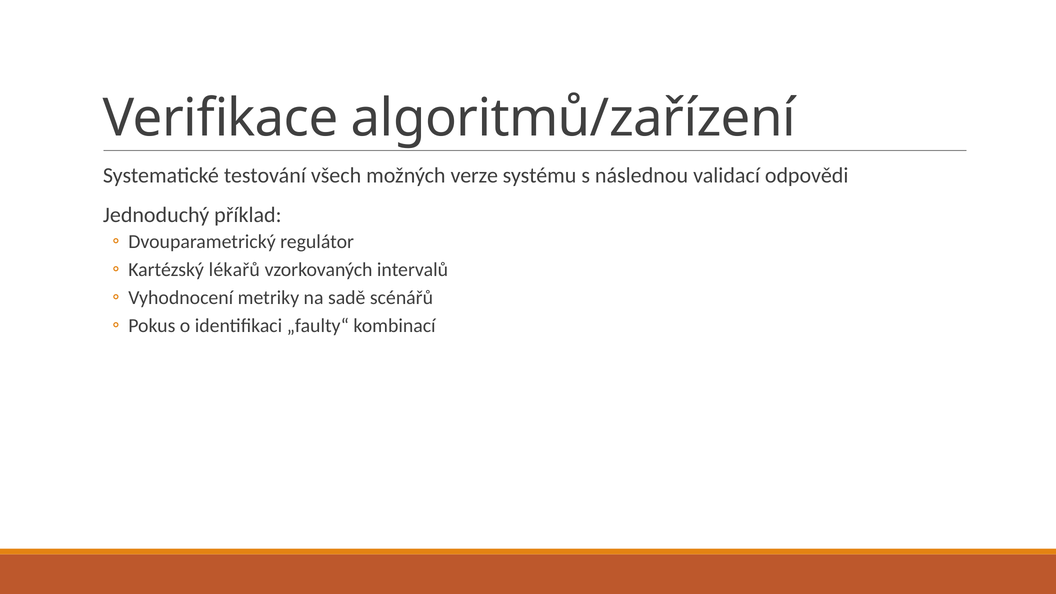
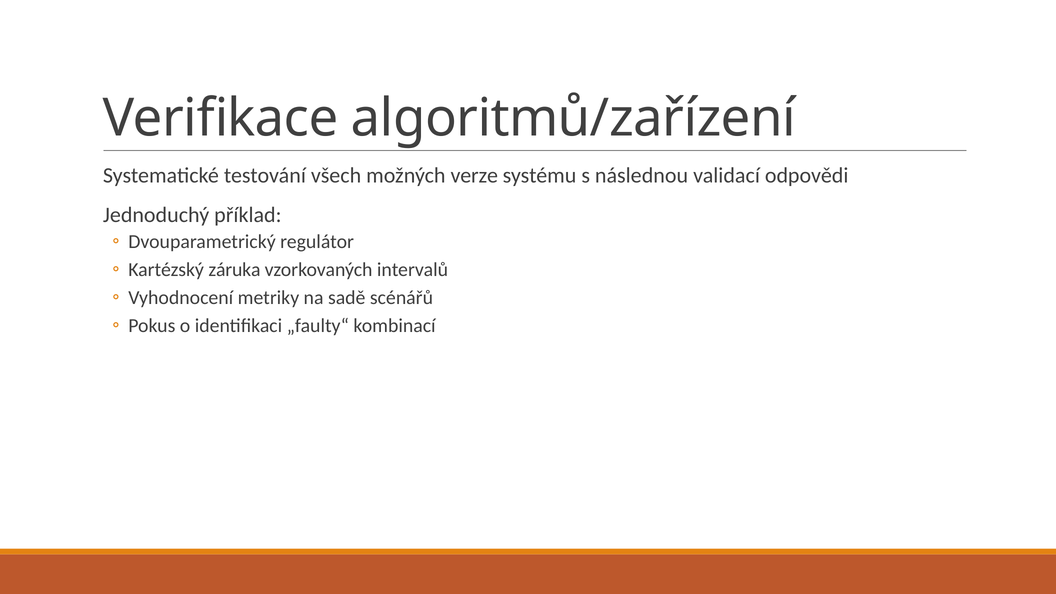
lékařů: lékařů -> záruka (234, 270)
